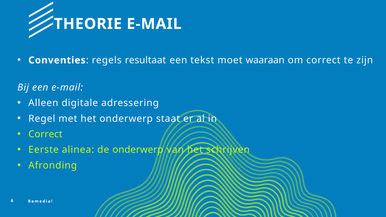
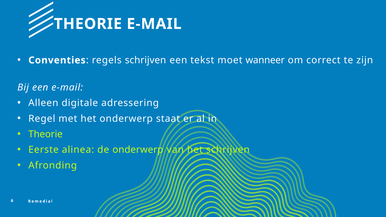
regels resultaat: resultaat -> schrijven (146, 60)
waaraan: waaraan -> wanneer (265, 60)
Correct: Correct -> Theorie (46, 134)
